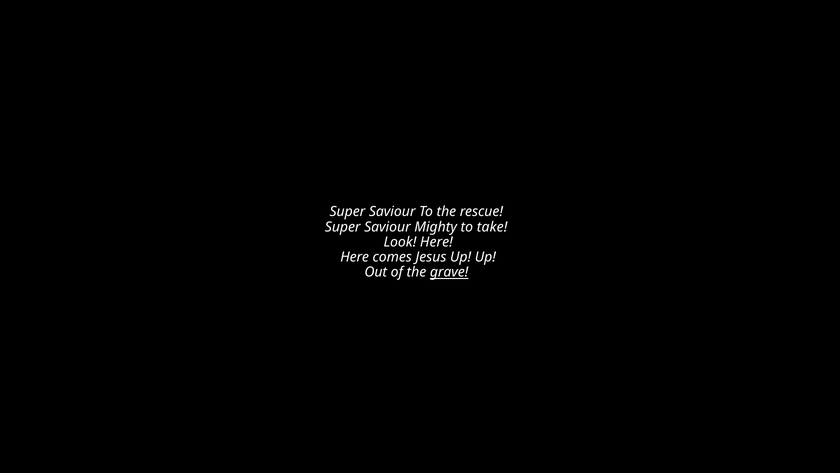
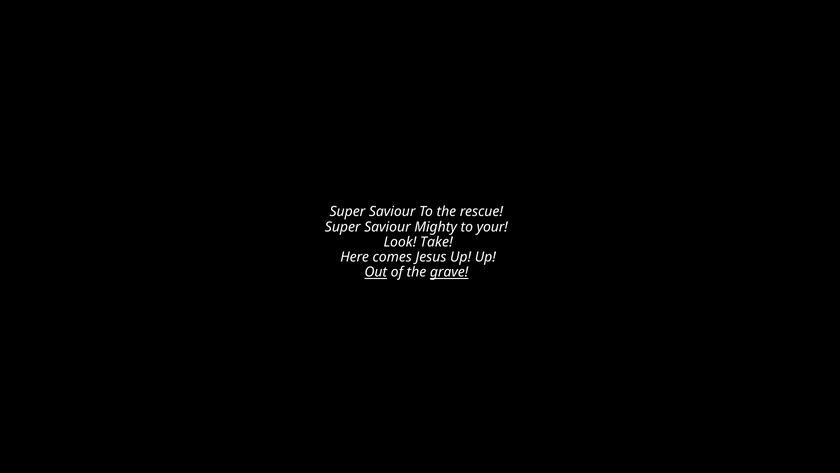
take: take -> your (492, 227)
Look Here: Here -> Take (436, 242)
Out underline: none -> present (376, 272)
